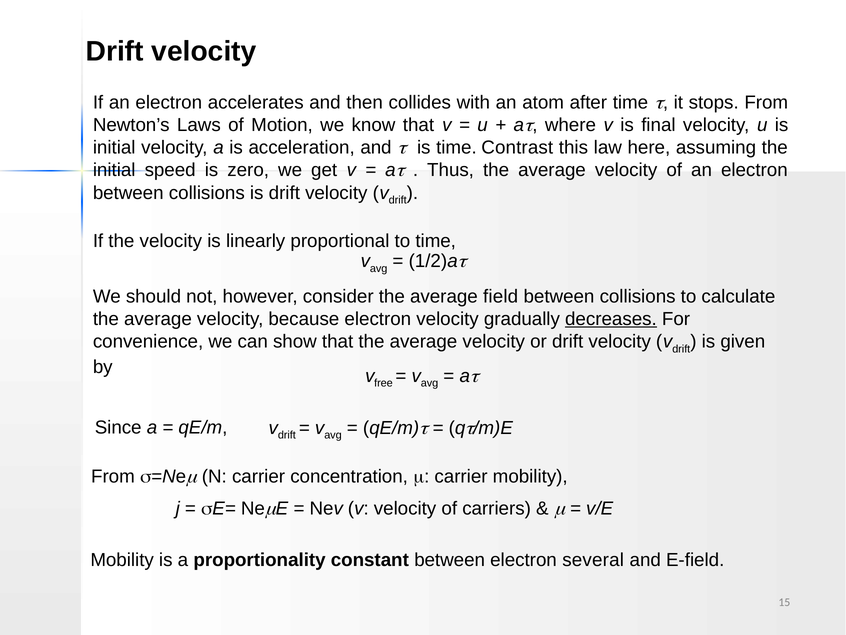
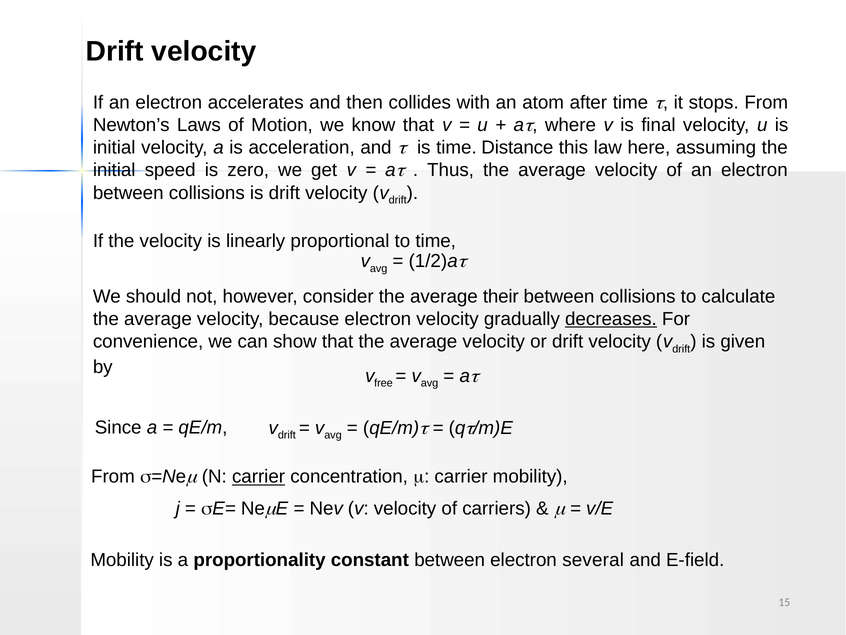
Contrast: Contrast -> Distance (517, 148)
field: field -> their (501, 296)
carrier underline: none -> present (259, 476)
